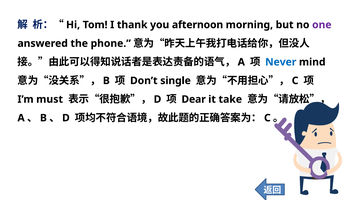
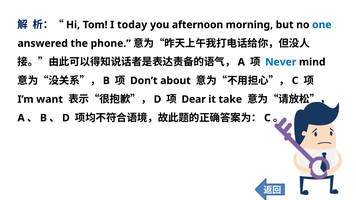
thank: thank -> today (132, 25)
one colour: purple -> blue (322, 25)
single: single -> about (175, 81)
must: must -> want (50, 99)
